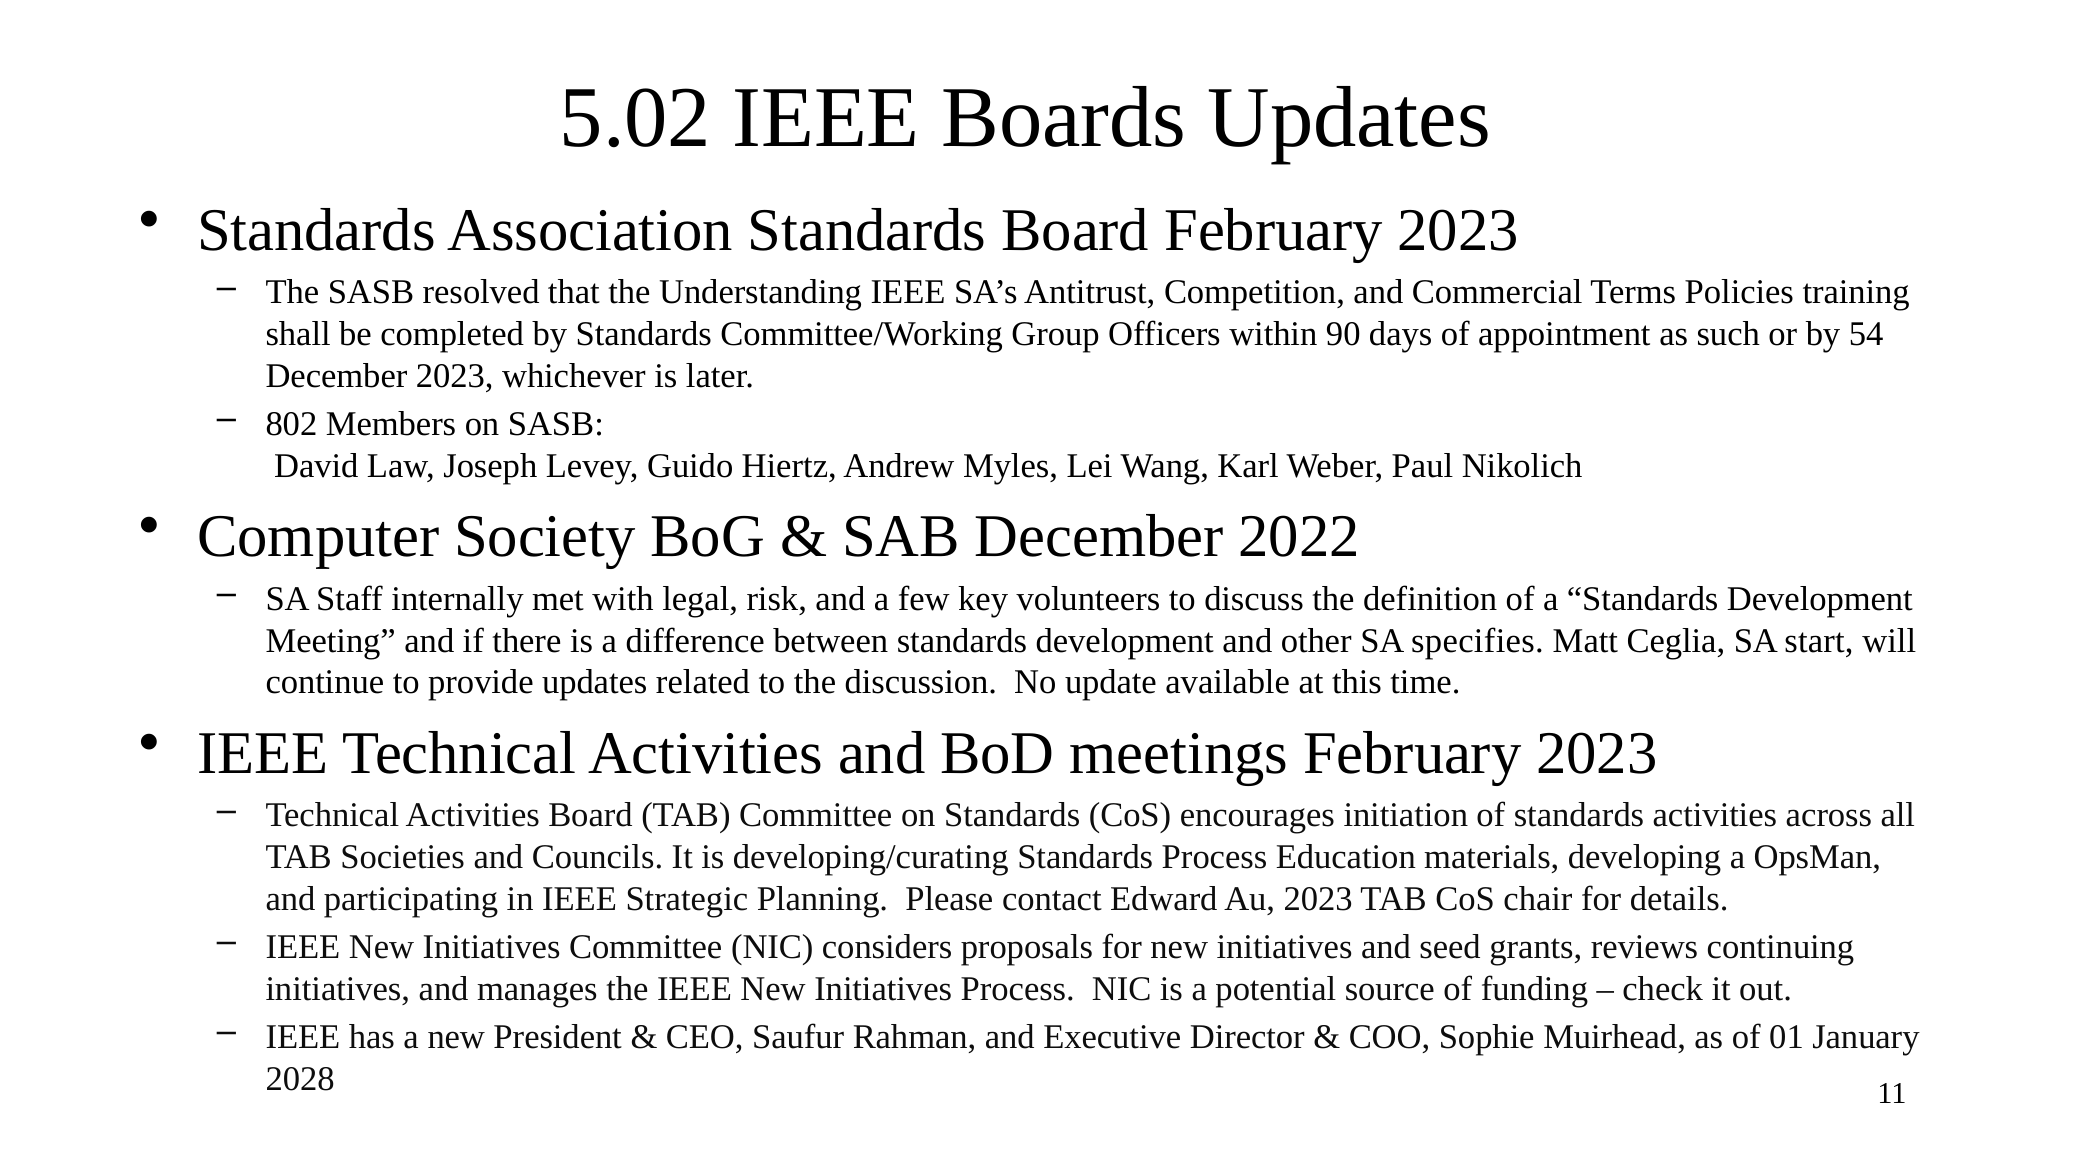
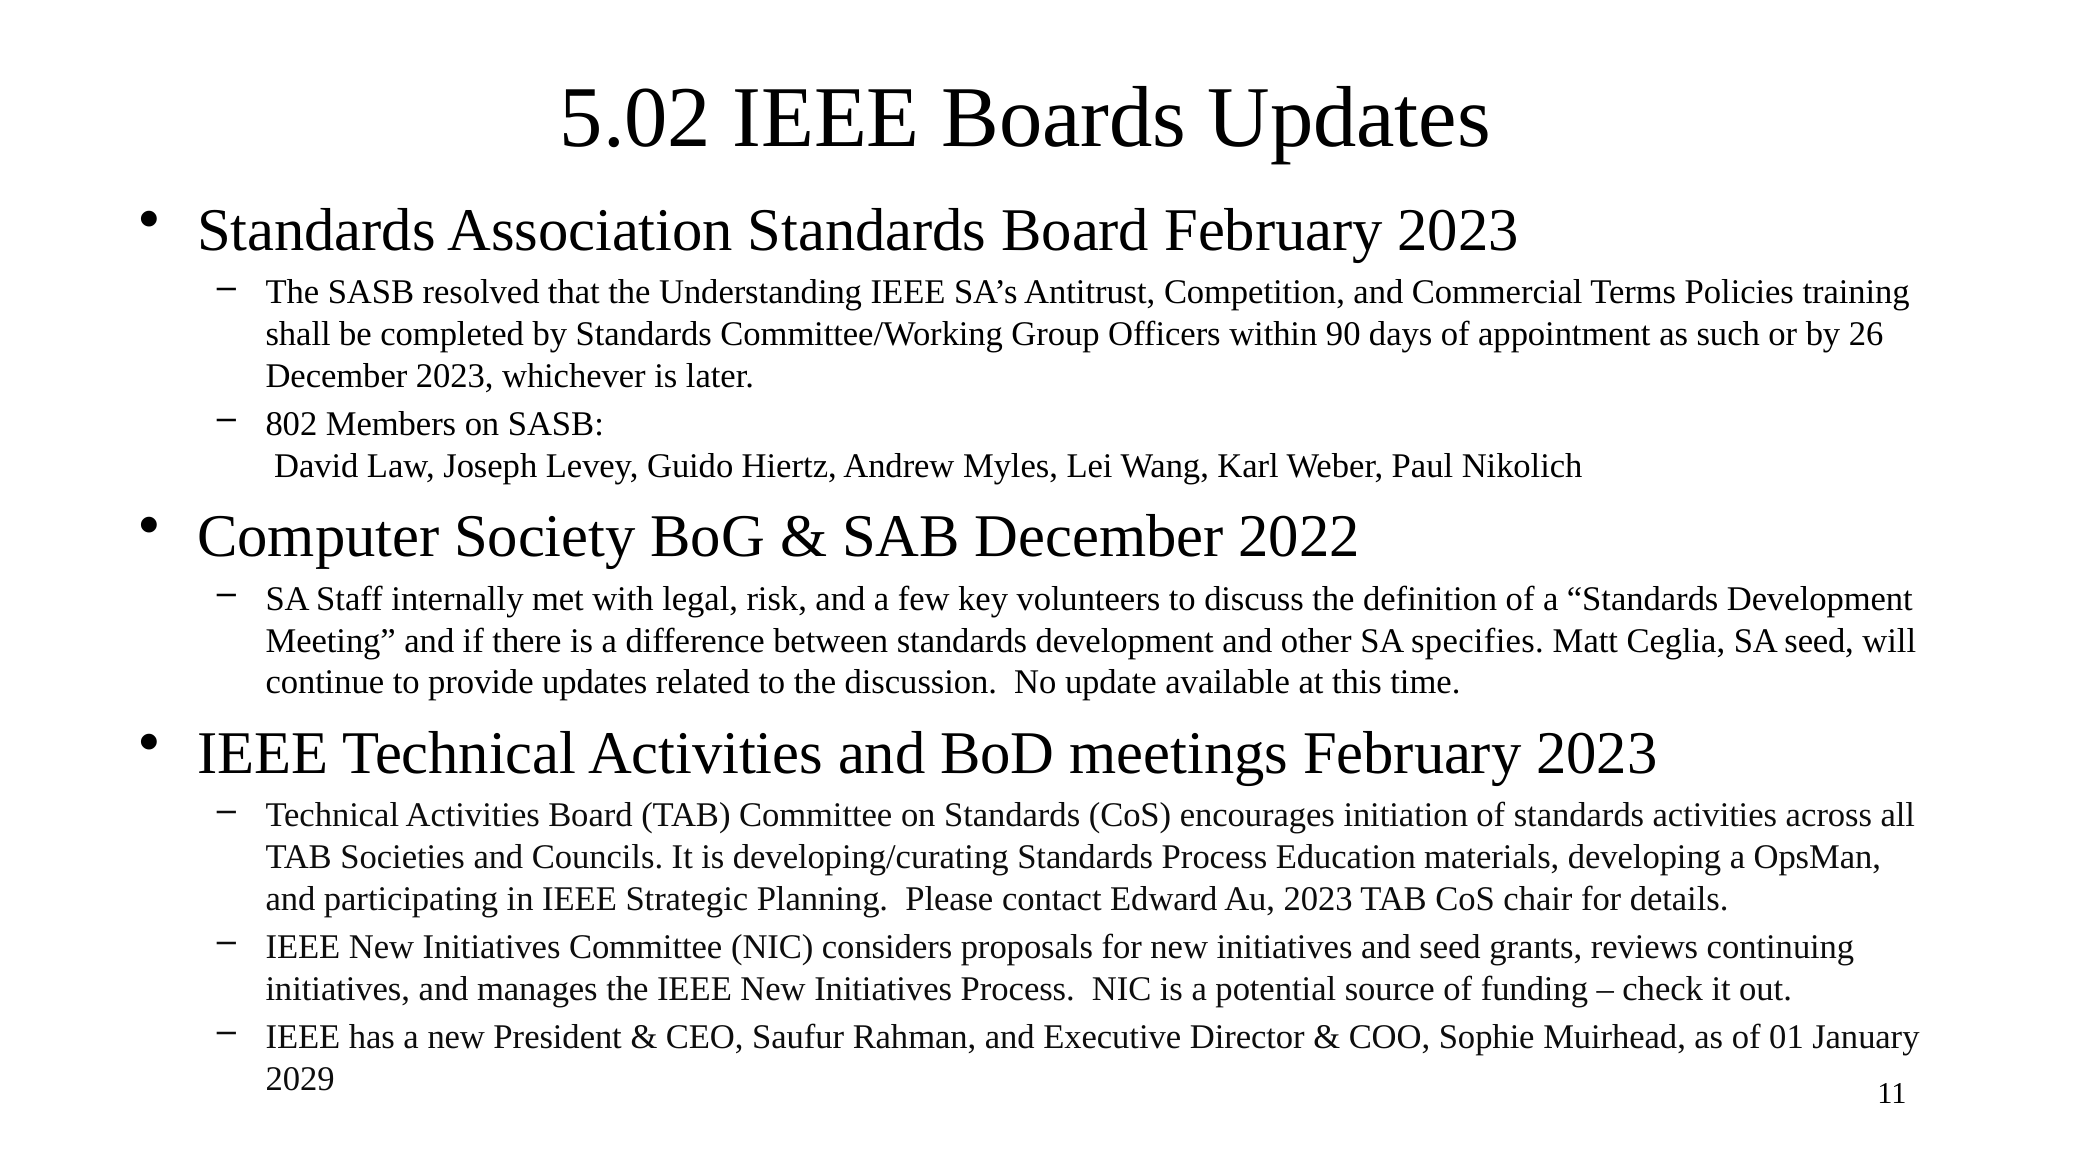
54: 54 -> 26 (1866, 334)
SA start: start -> seed (1819, 641)
2028: 2028 -> 2029 (300, 1079)
